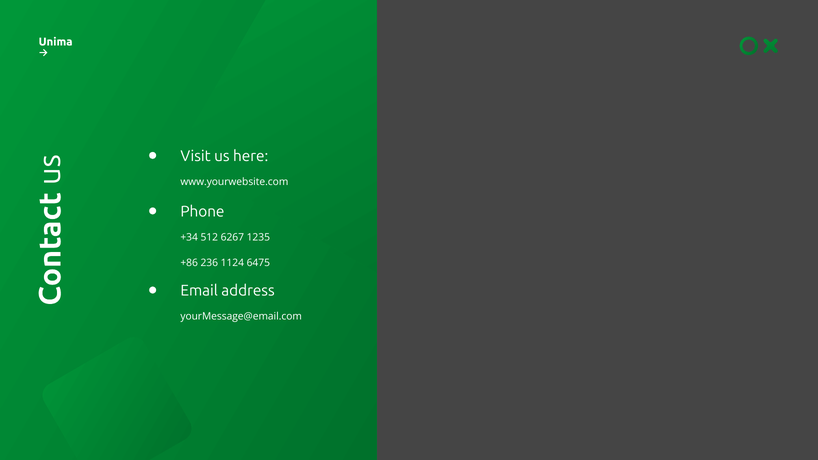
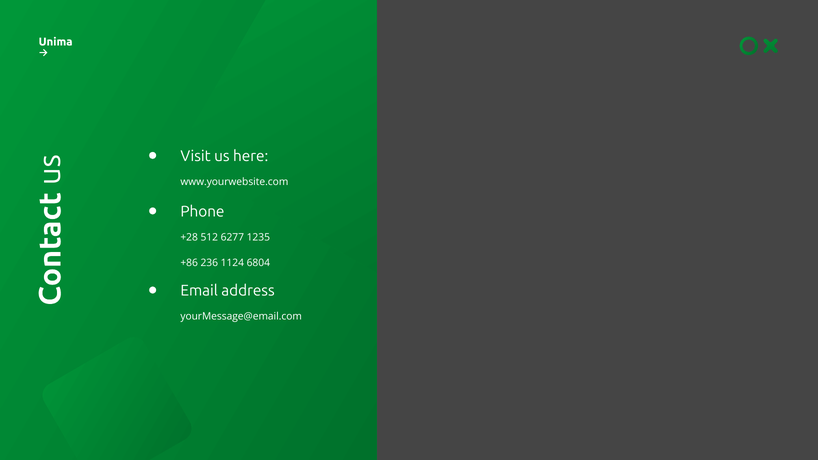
+34: +34 -> +28 (189, 237)
6267: 6267 -> 6277 (232, 237)
6475: 6475 -> 6804 (258, 263)
